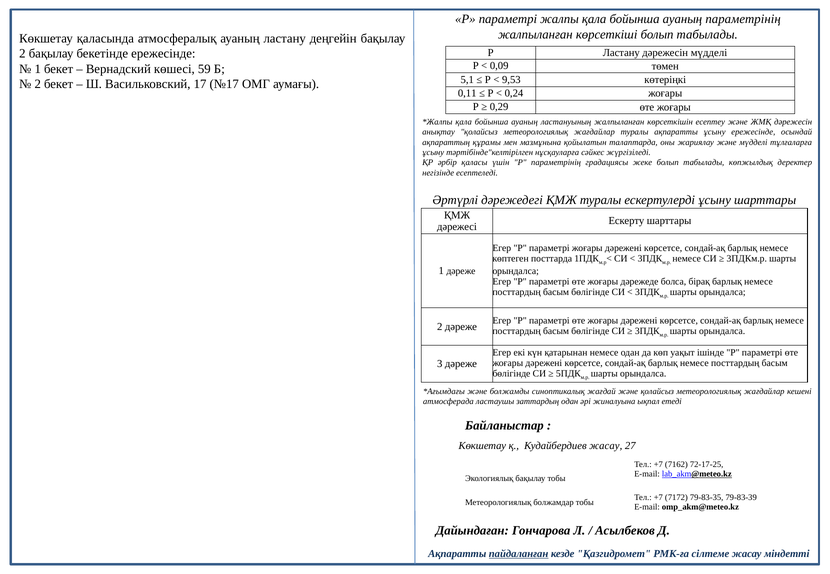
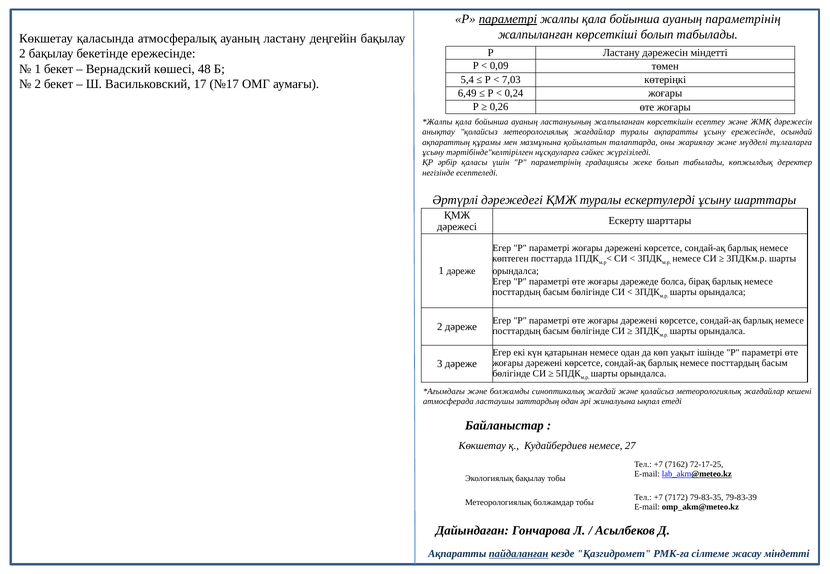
параметрі underline: none -> present (508, 19)
дәрежесін мүдделі: мүдделі -> міндетті (709, 53)
59: 59 -> 48 (204, 69)
5,1: 5,1 -> 5,4 (467, 80)
9,53: 9,53 -> 7,03 (511, 80)
0,11: 0,11 -> 6,49 (467, 93)
0,29: 0,29 -> 0,26 (499, 107)
Кудайбердиев жасау: жасау -> немесе (606, 446)
